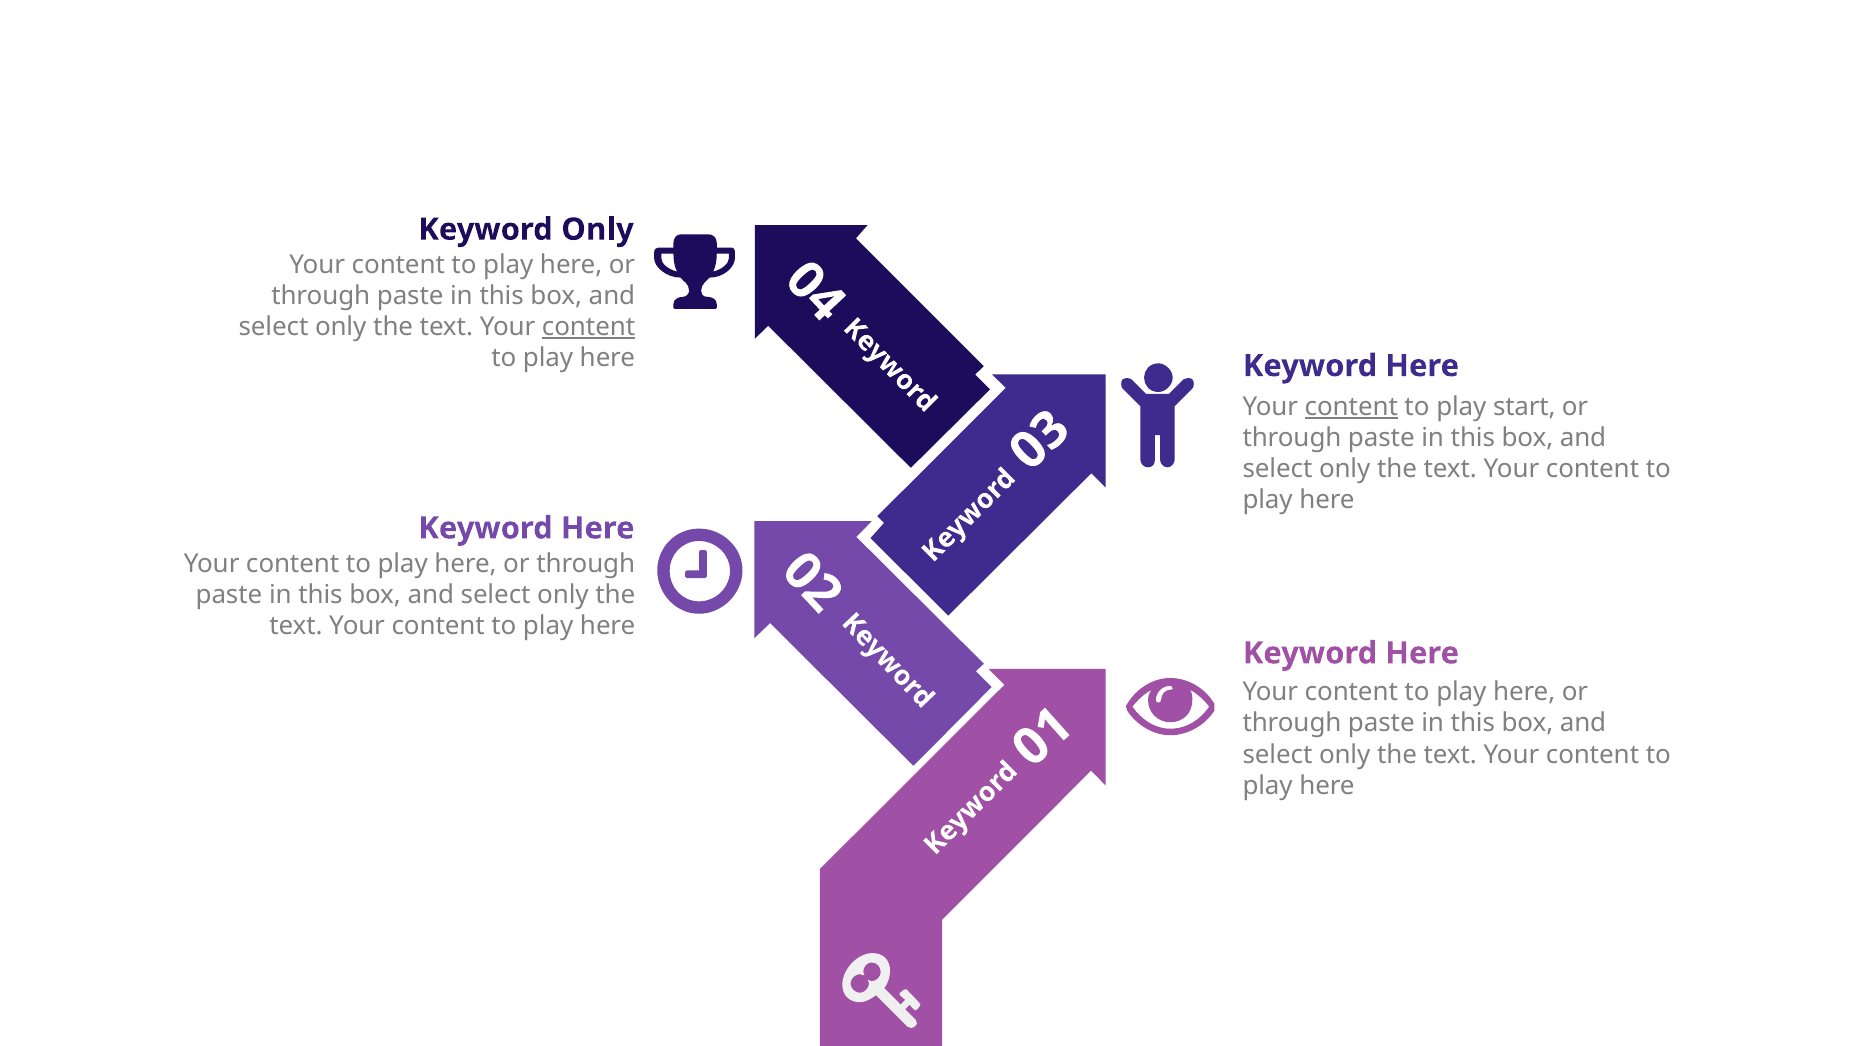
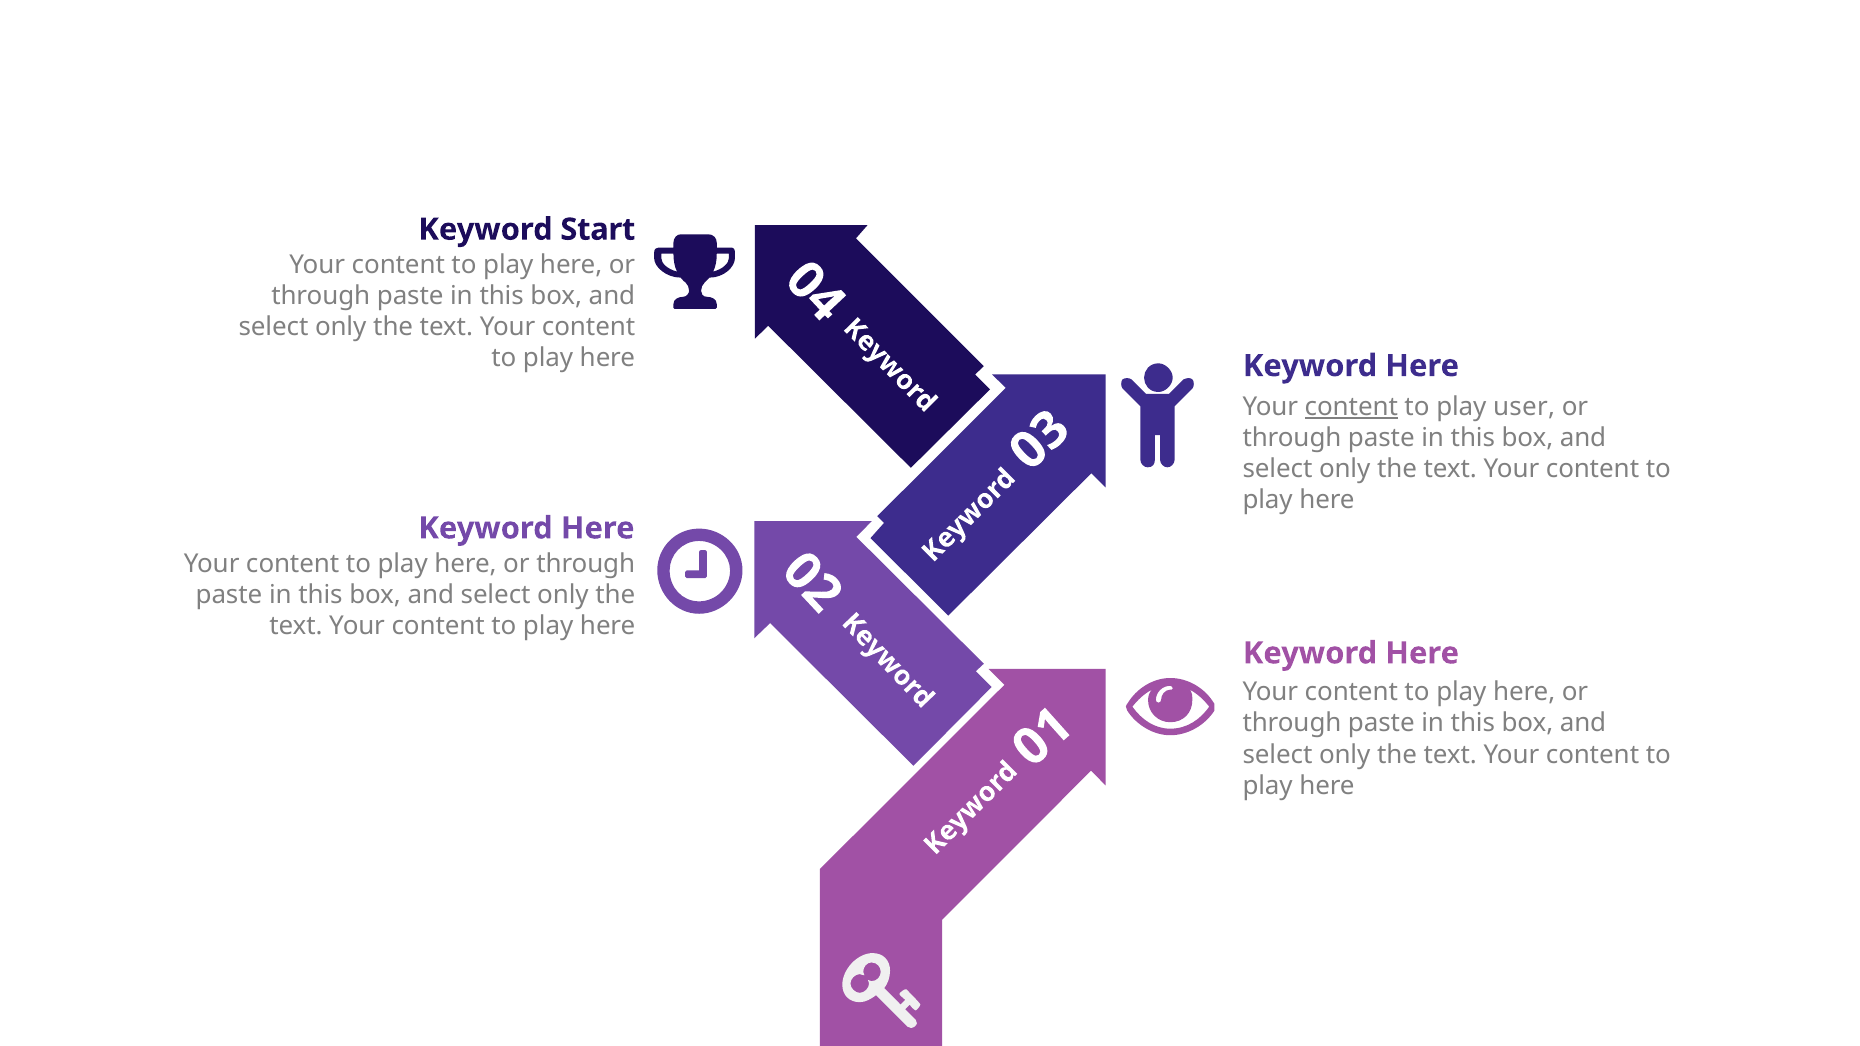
Keyword Only: Only -> Start (598, 230)
content underline: present -> none (589, 327)
start: start -> user (1524, 407)
